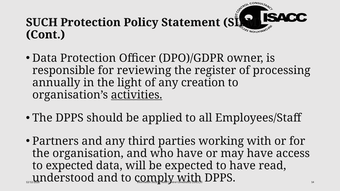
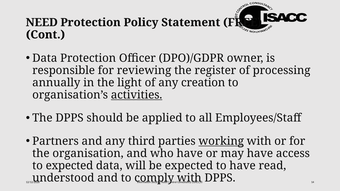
SUCH: SUCH -> NEED (42, 22)
SIEM: SIEM -> FREE (243, 22)
working underline: none -> present (221, 141)
